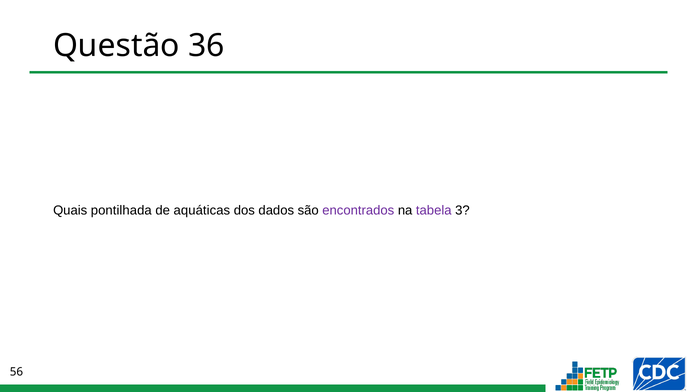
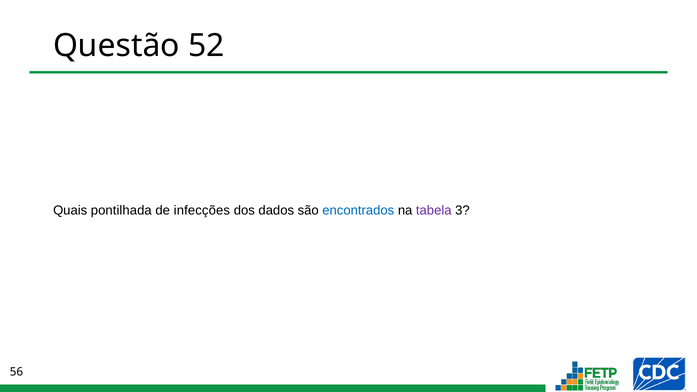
36: 36 -> 52 (206, 46)
aquáticas: aquáticas -> infecções (202, 210)
encontrados colour: purple -> blue (358, 210)
